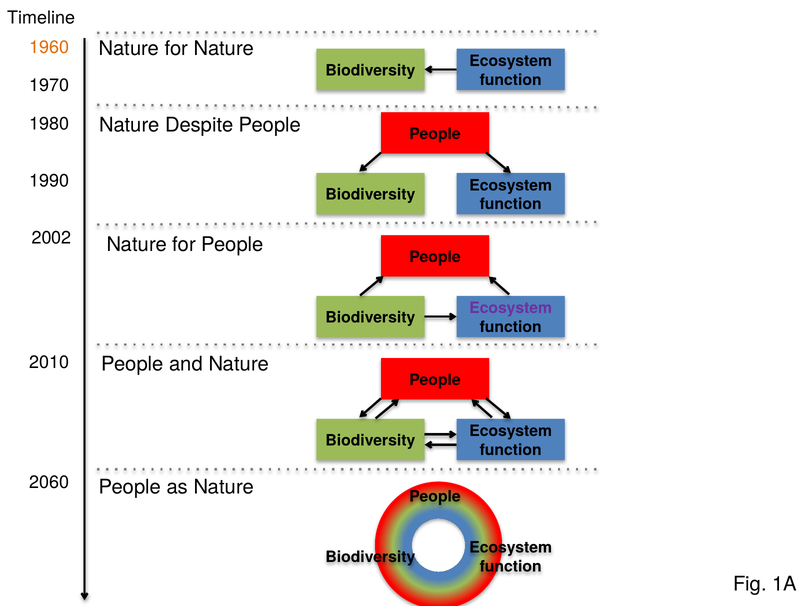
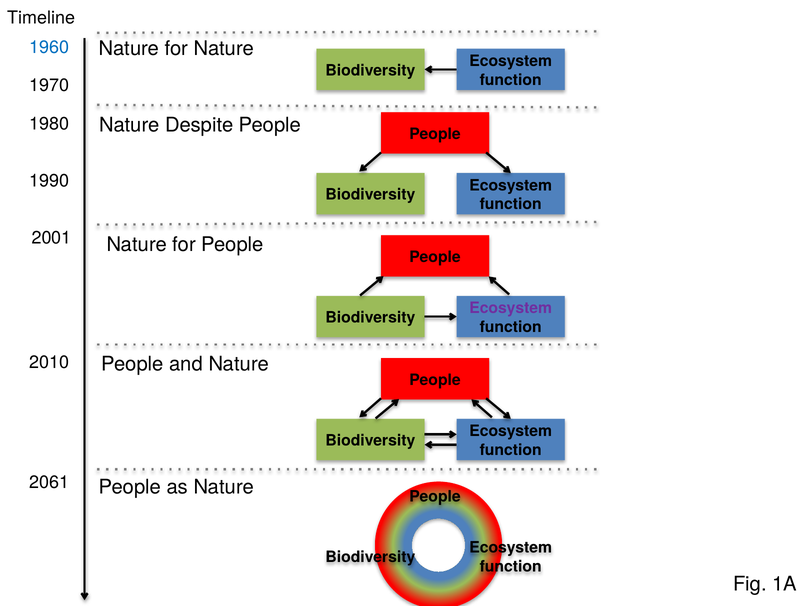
1960 colour: orange -> blue (49, 47)
2002: 2002 -> 2001 (52, 238)
2060: 2060 -> 2061 (49, 482)
